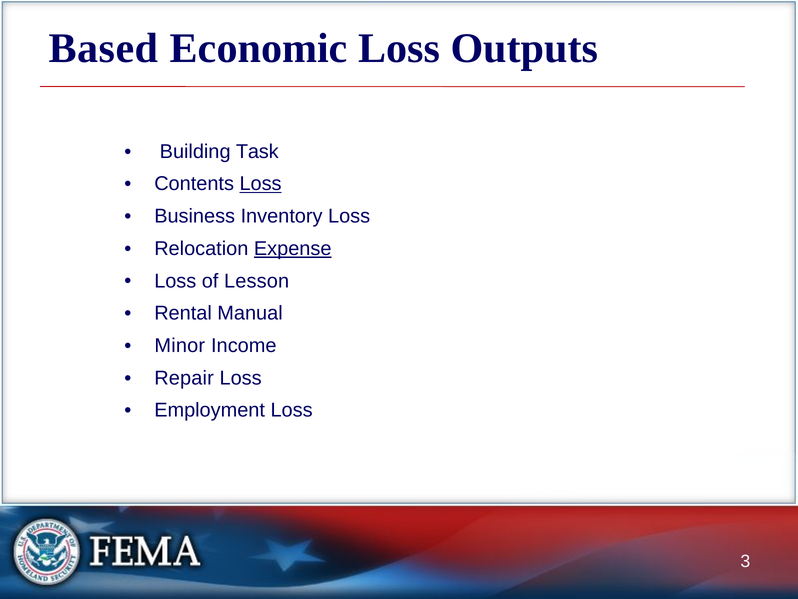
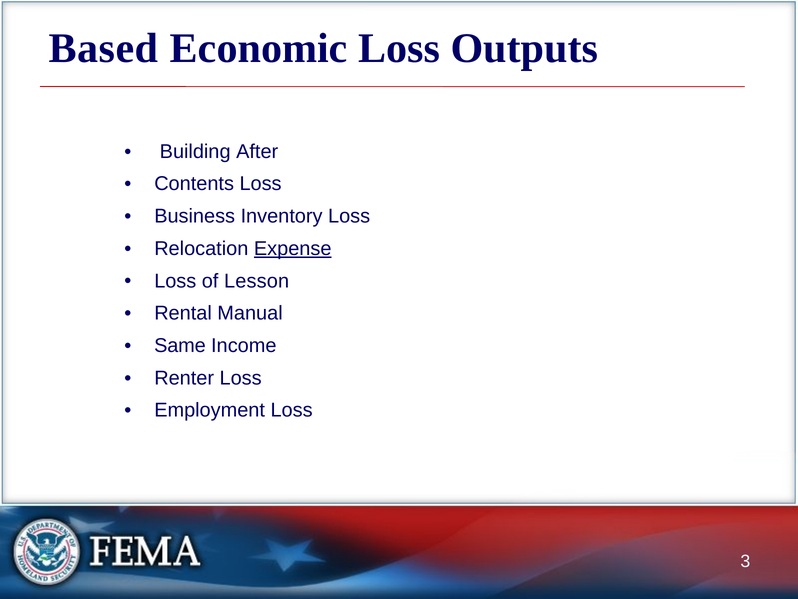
Task: Task -> After (257, 151)
Loss underline: present -> none (261, 184)
Minor: Minor -> Same (180, 345)
Repair: Repair -> Renter (184, 378)
